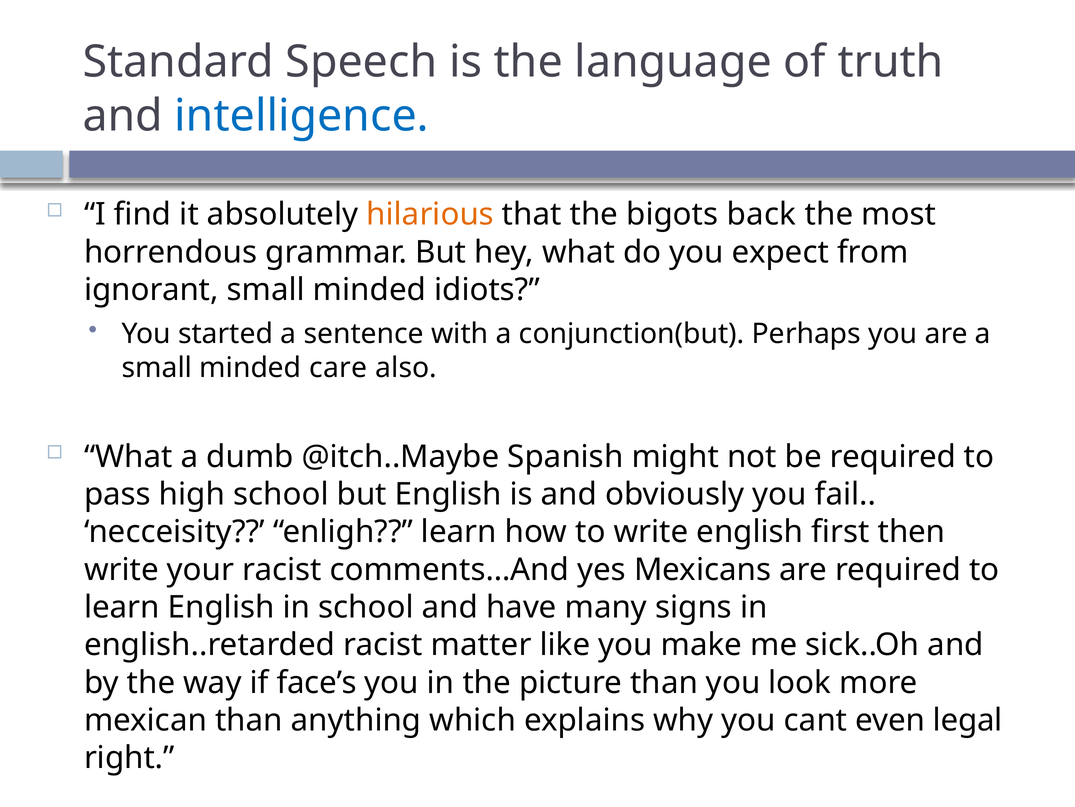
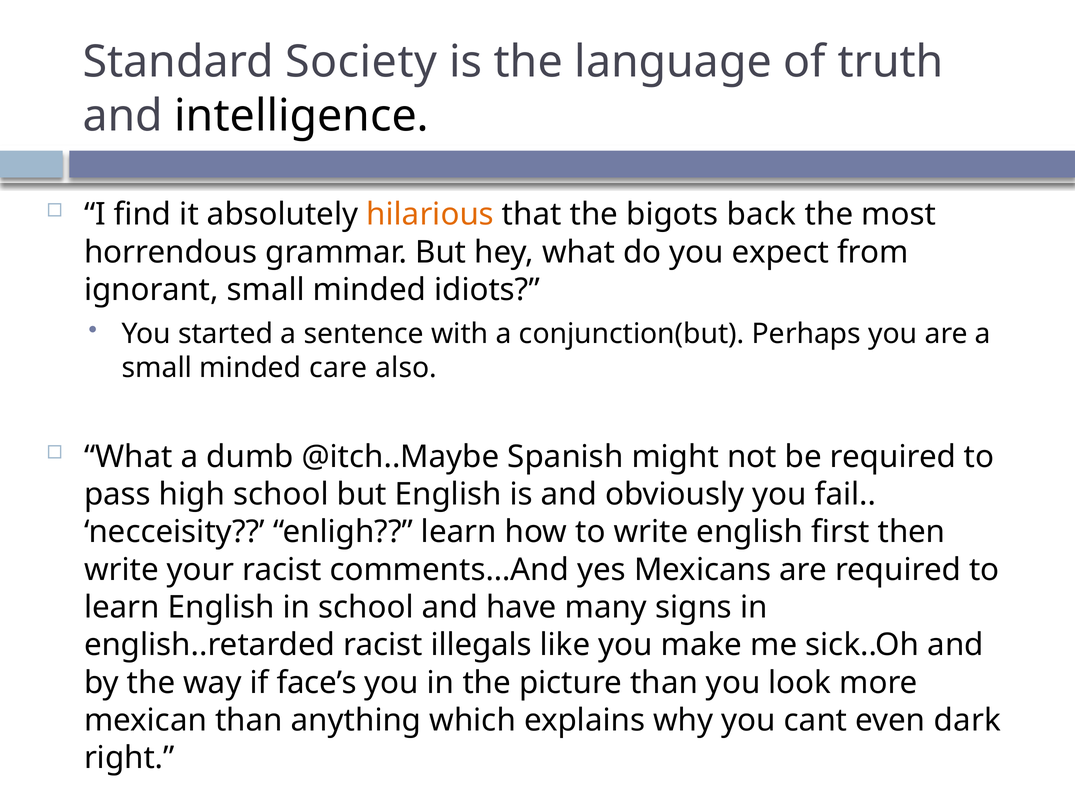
Speech: Speech -> Society (361, 62)
intelligence colour: blue -> black (302, 116)
matter: matter -> illegals (481, 644)
legal: legal -> dark (967, 720)
